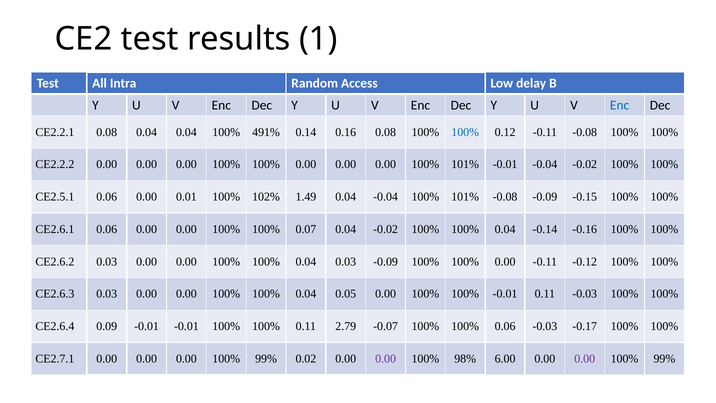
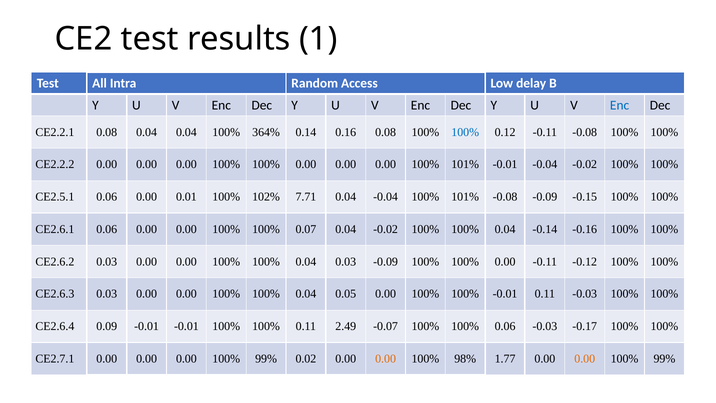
491%: 491% -> 364% (266, 132)
1.49: 1.49 -> 7.71 (306, 197)
2.79: 2.79 -> 2.49 (346, 326)
0.00 colour: purple -> orange (386, 359)
6.00: 6.00 -> 1.77 (505, 359)
0.00 colour: purple -> orange (585, 359)
